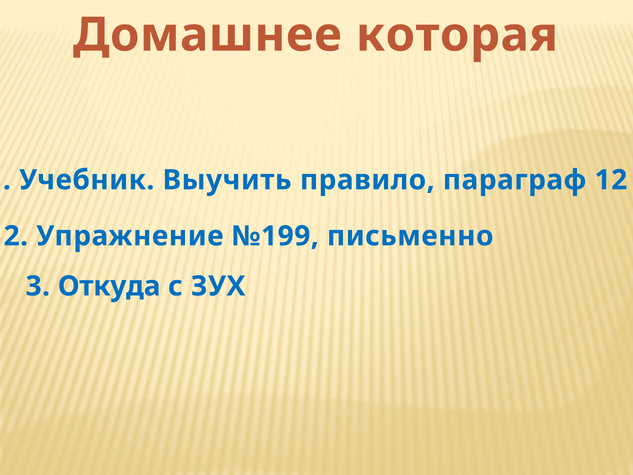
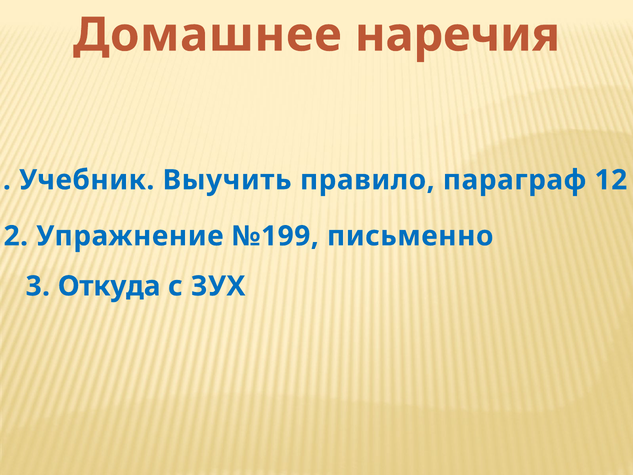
которая: которая -> наречия (457, 35)
